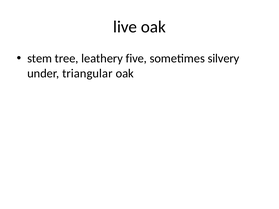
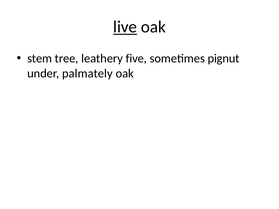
live underline: none -> present (125, 27)
silvery: silvery -> pignut (224, 59)
triangular: triangular -> palmately (87, 73)
